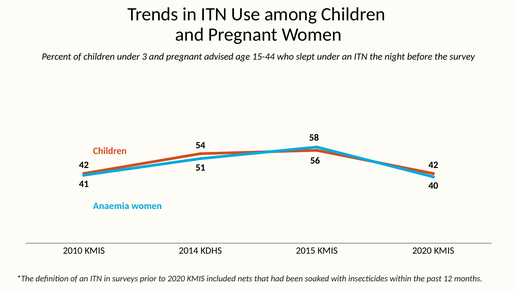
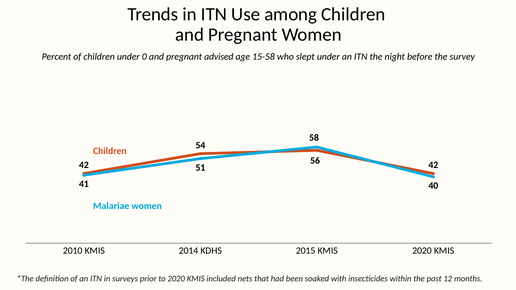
3: 3 -> 0 (144, 57)
15-44: 15-44 -> 15-58 (263, 57)
Anaemia: Anaemia -> Malariae (111, 206)
